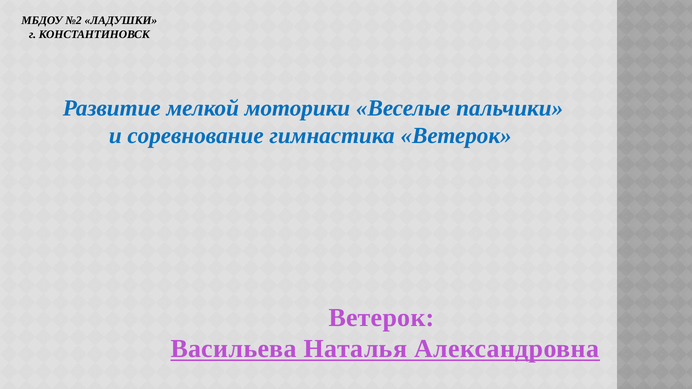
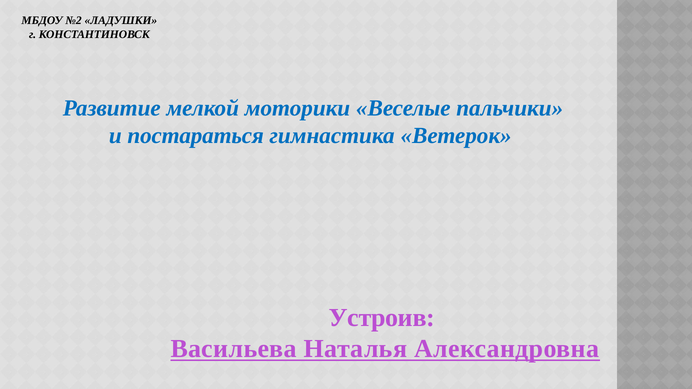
соревнование: соревнование -> постараться (196, 136)
Ветерок: Ветерок -> Устроив (382, 318)
